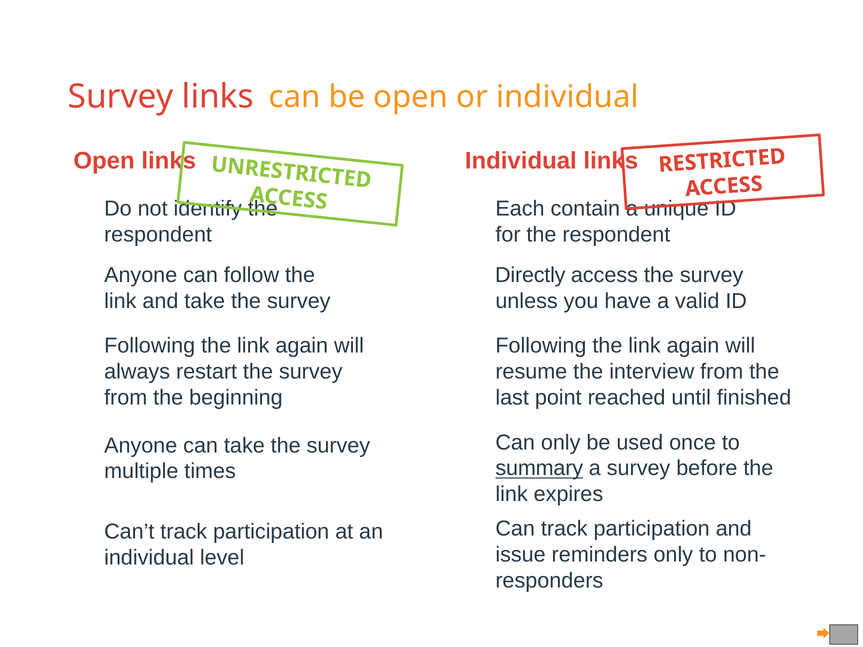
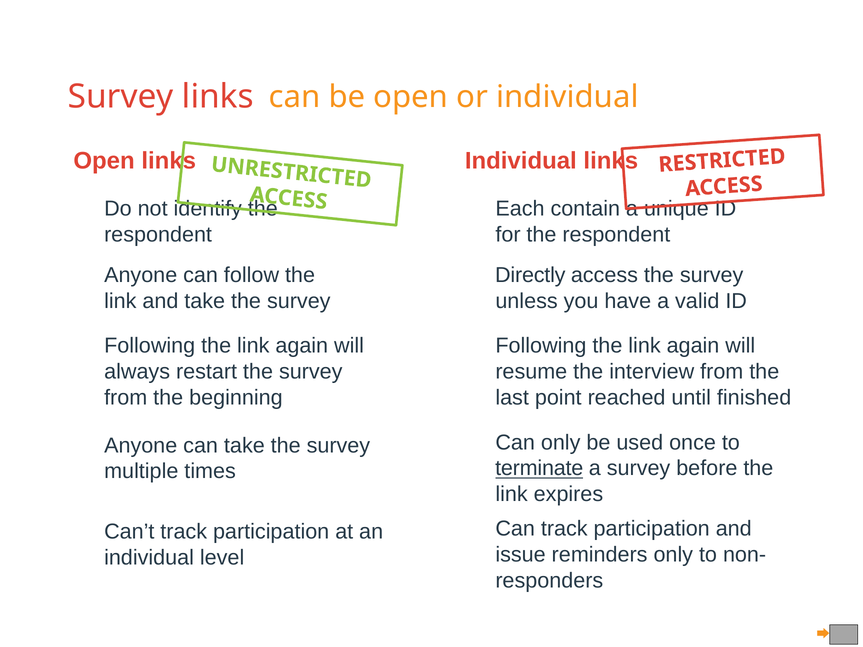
summary: summary -> terminate (539, 469)
